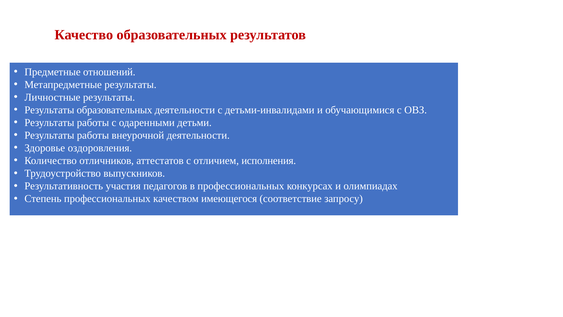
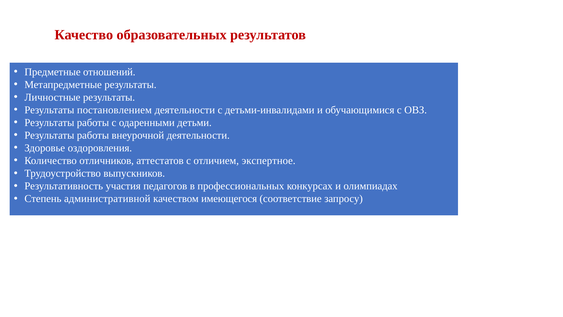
Результаты образовательных: образовательных -> постановлением (114, 110)
исполнения: исполнения -> экспертное (269, 161)
Степень профессиональных: профессиональных -> административной (107, 199)
